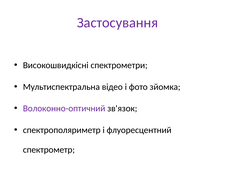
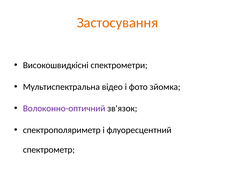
Застосування colour: purple -> orange (117, 23)
